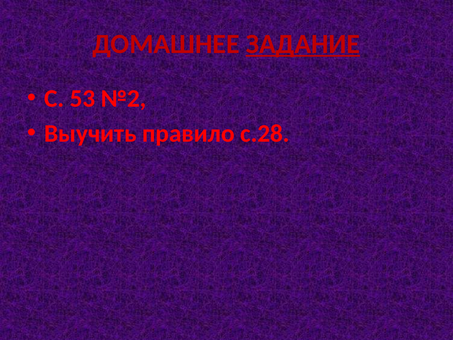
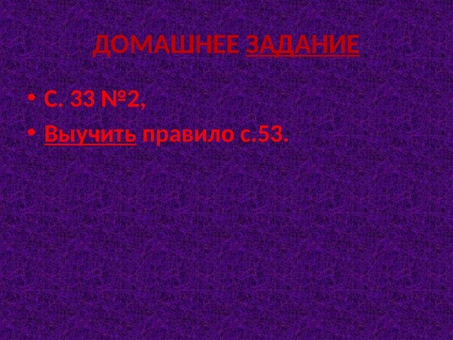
53: 53 -> 33 (83, 98)
Выучить underline: none -> present (90, 134)
с.28: с.28 -> с.53 (265, 134)
